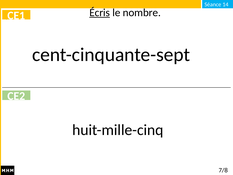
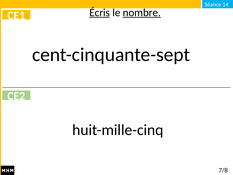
nombre underline: none -> present (142, 13)
